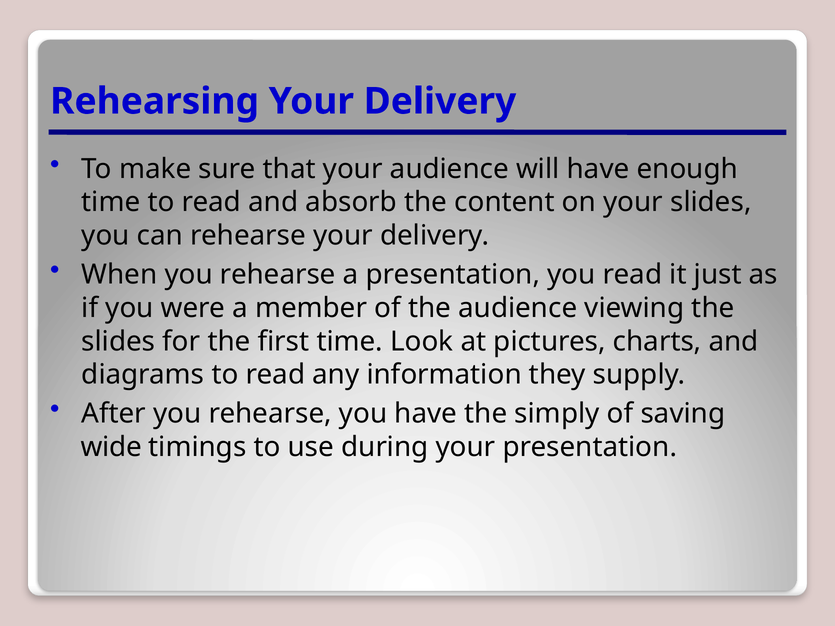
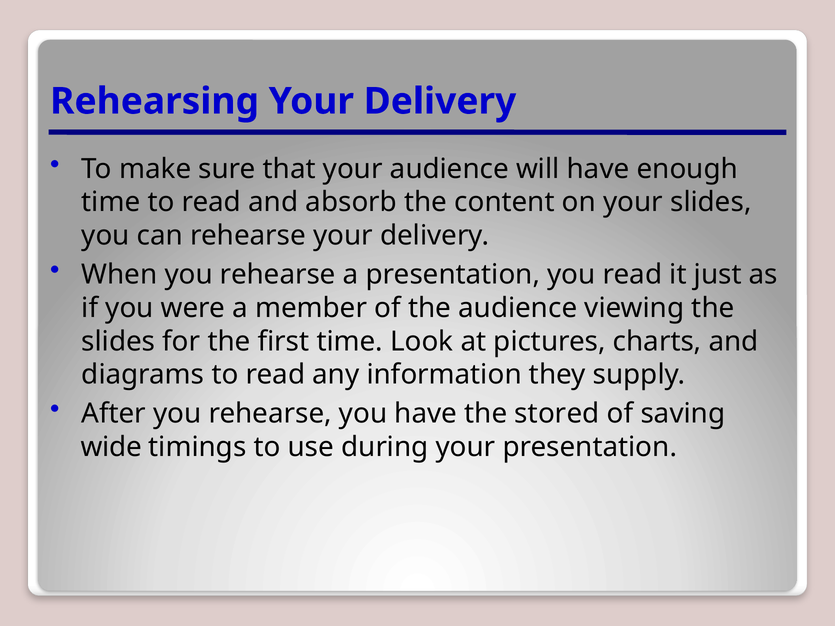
simply: simply -> stored (557, 414)
